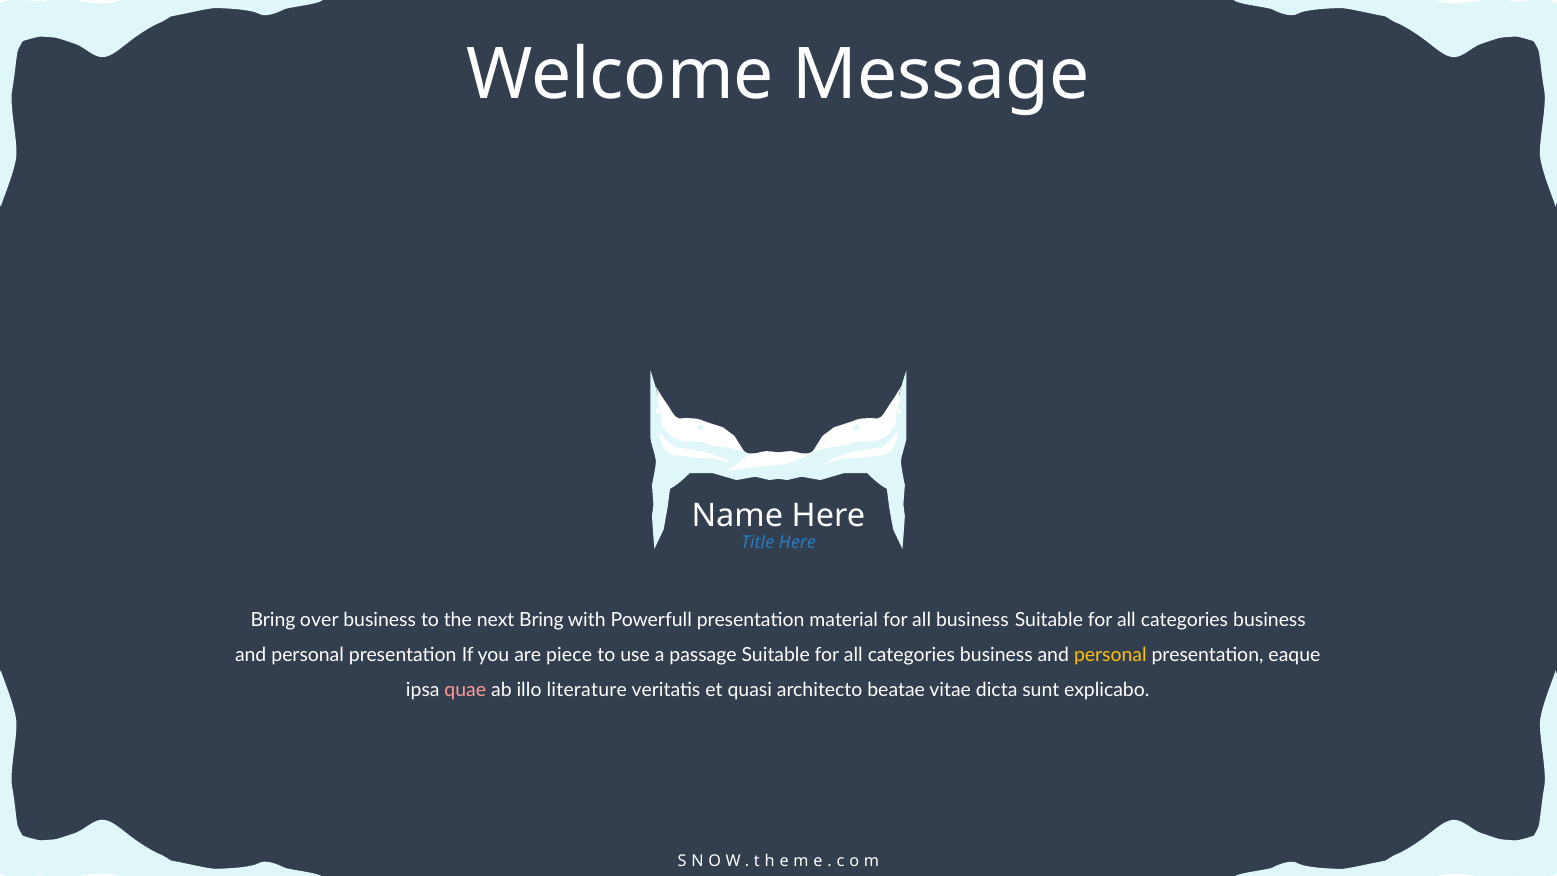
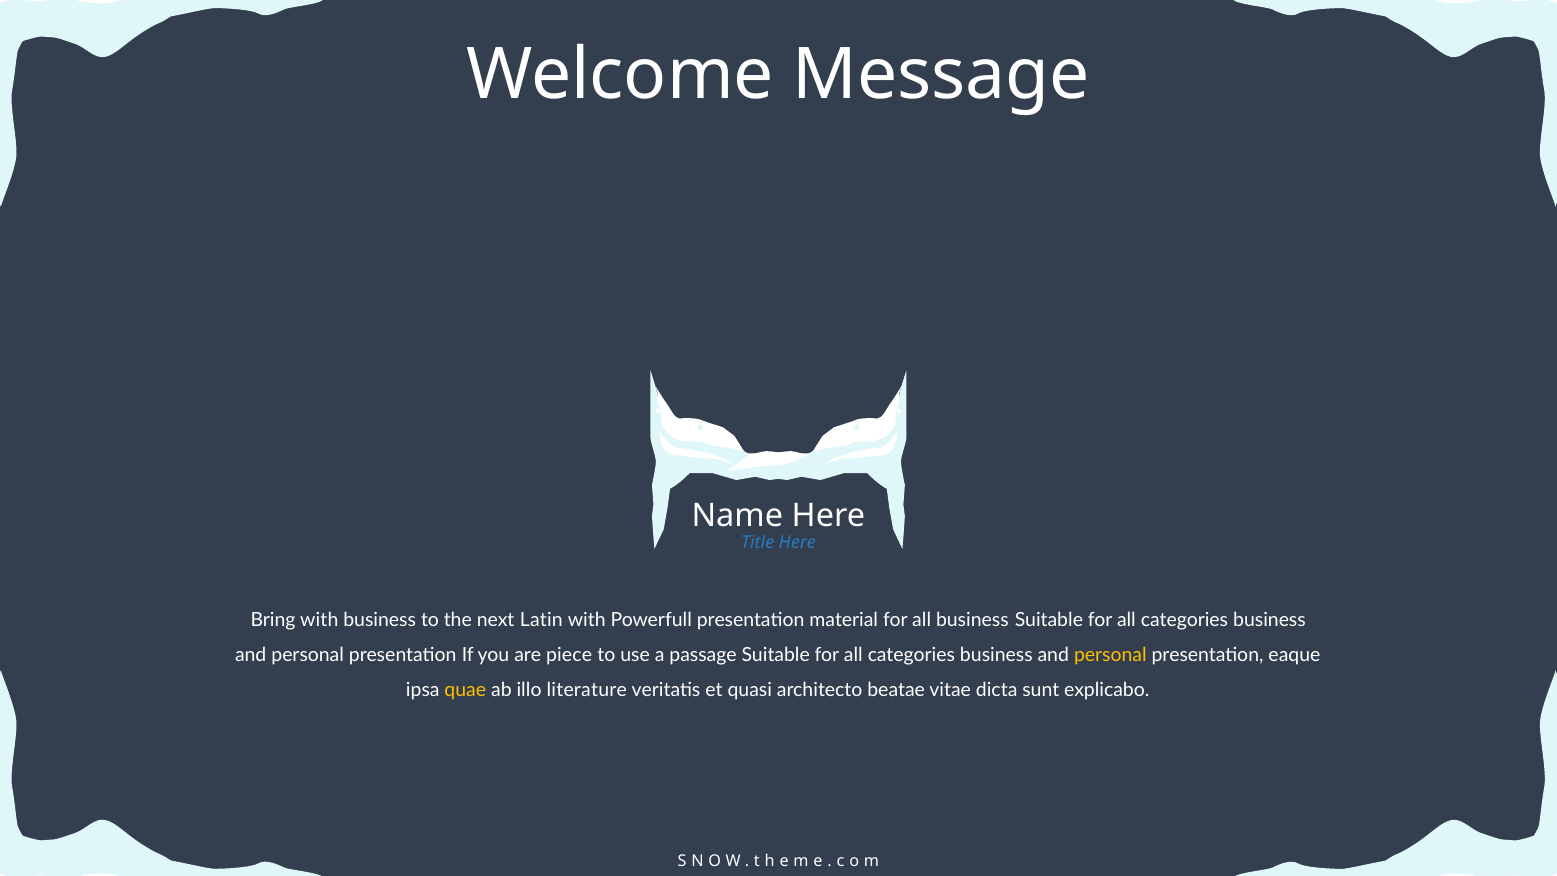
Bring over: over -> with (319, 620)
next Bring: Bring -> Latin (541, 620)
quae colour: pink -> yellow (465, 690)
